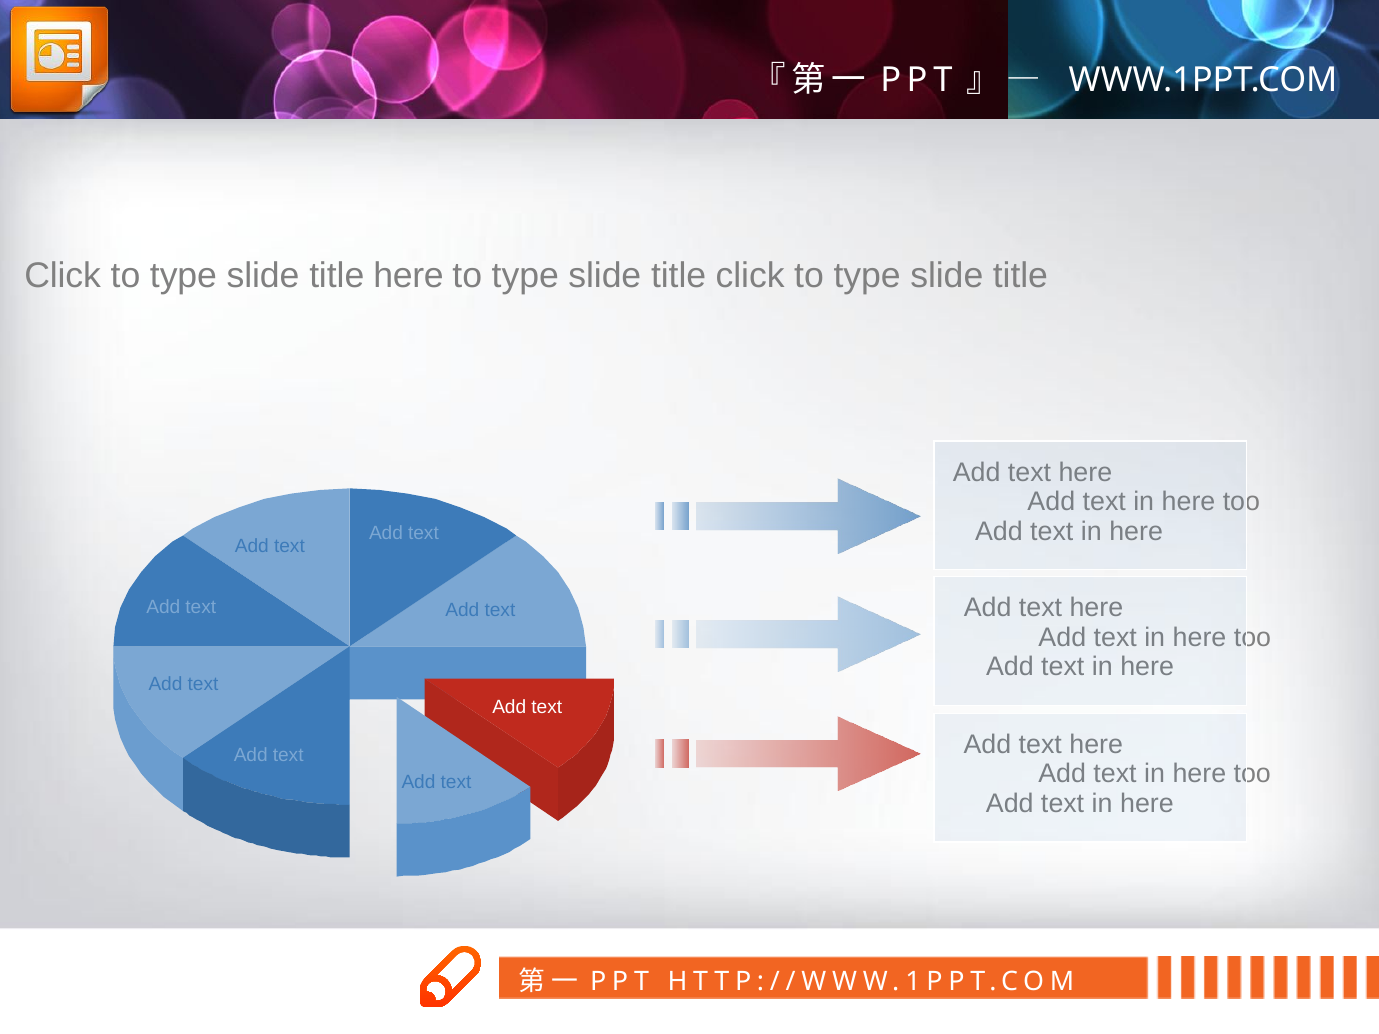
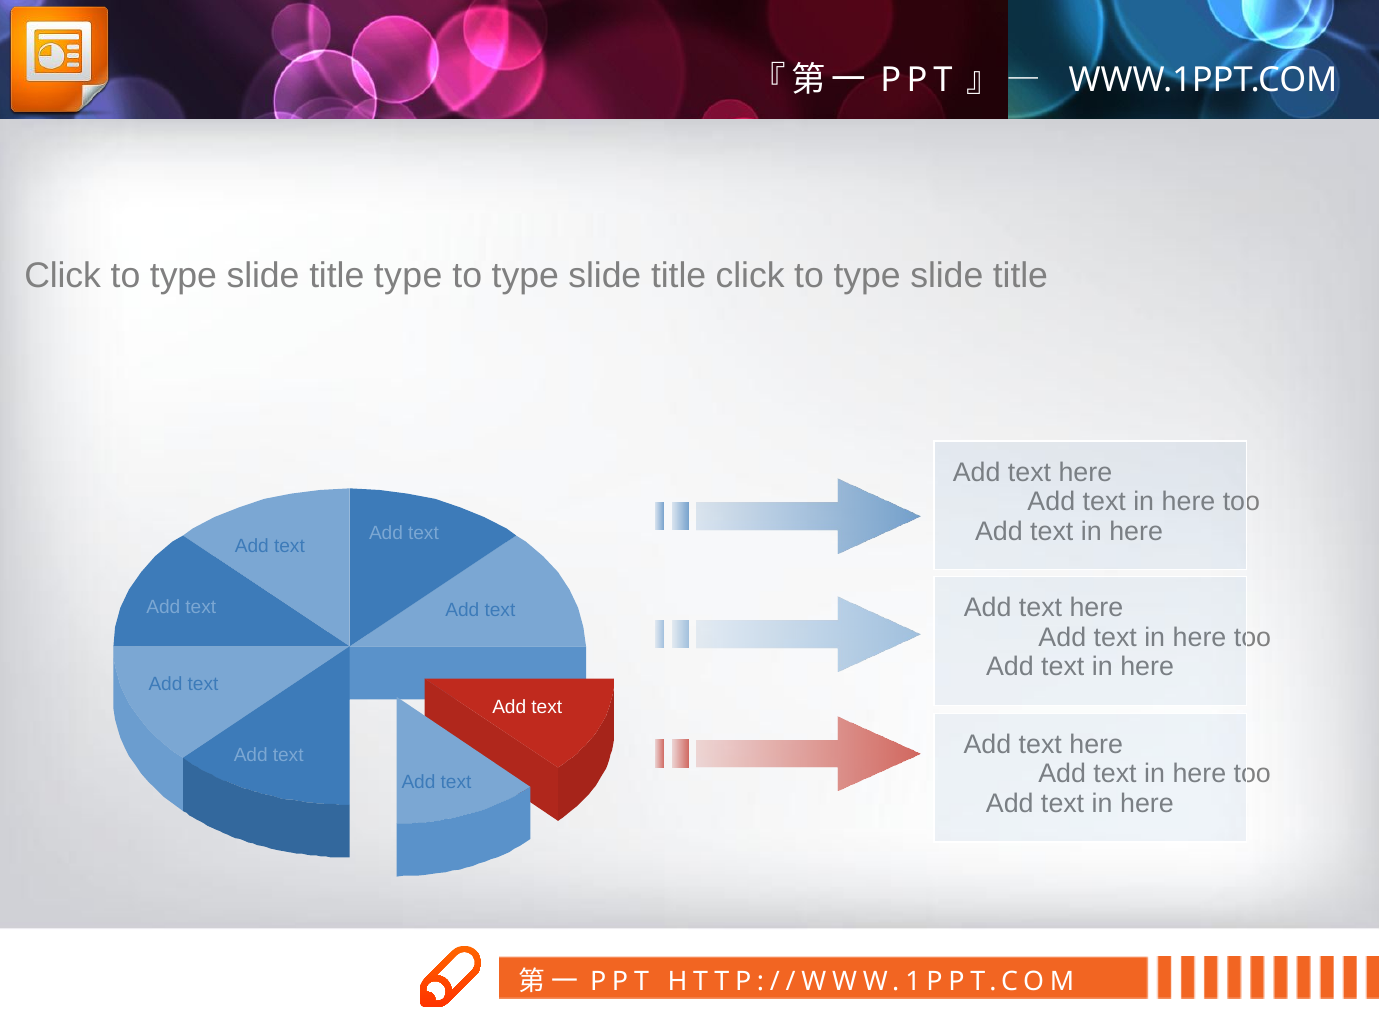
title here: here -> type (408, 276)
